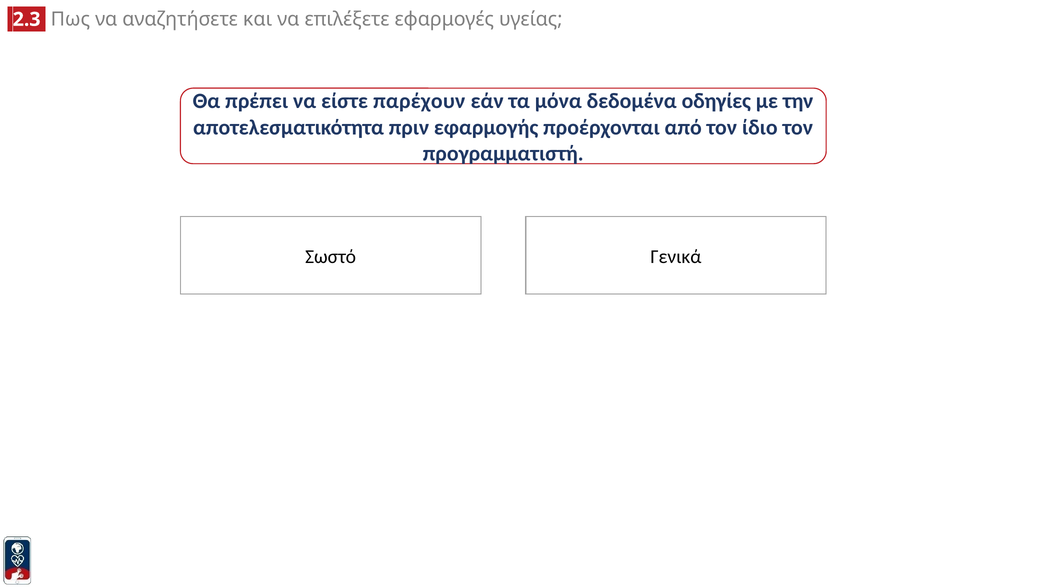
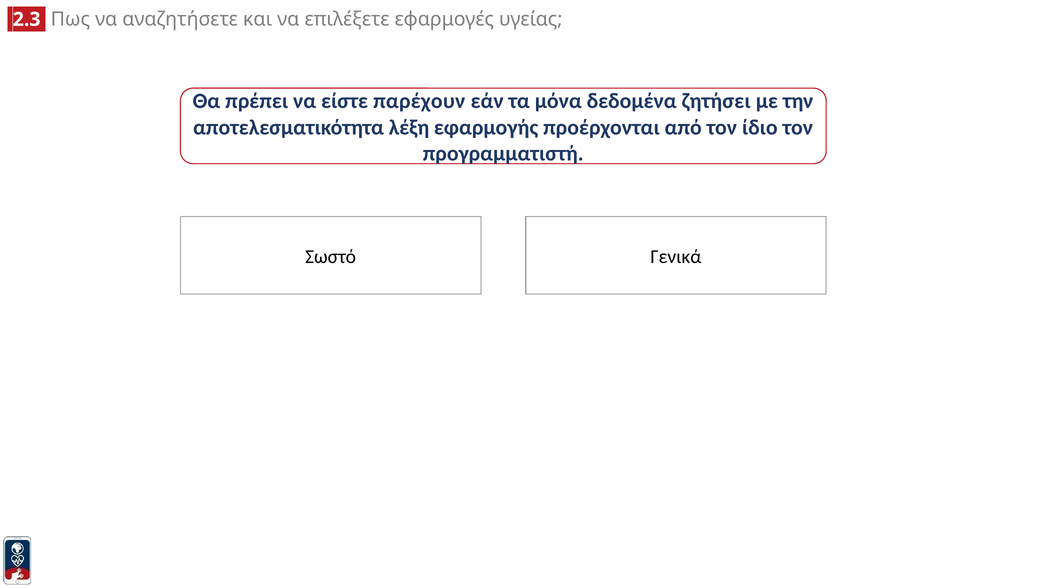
οδηγίες: οδηγίες -> ζητήσει (716, 101)
πριν: πριν -> λέξη (409, 127)
